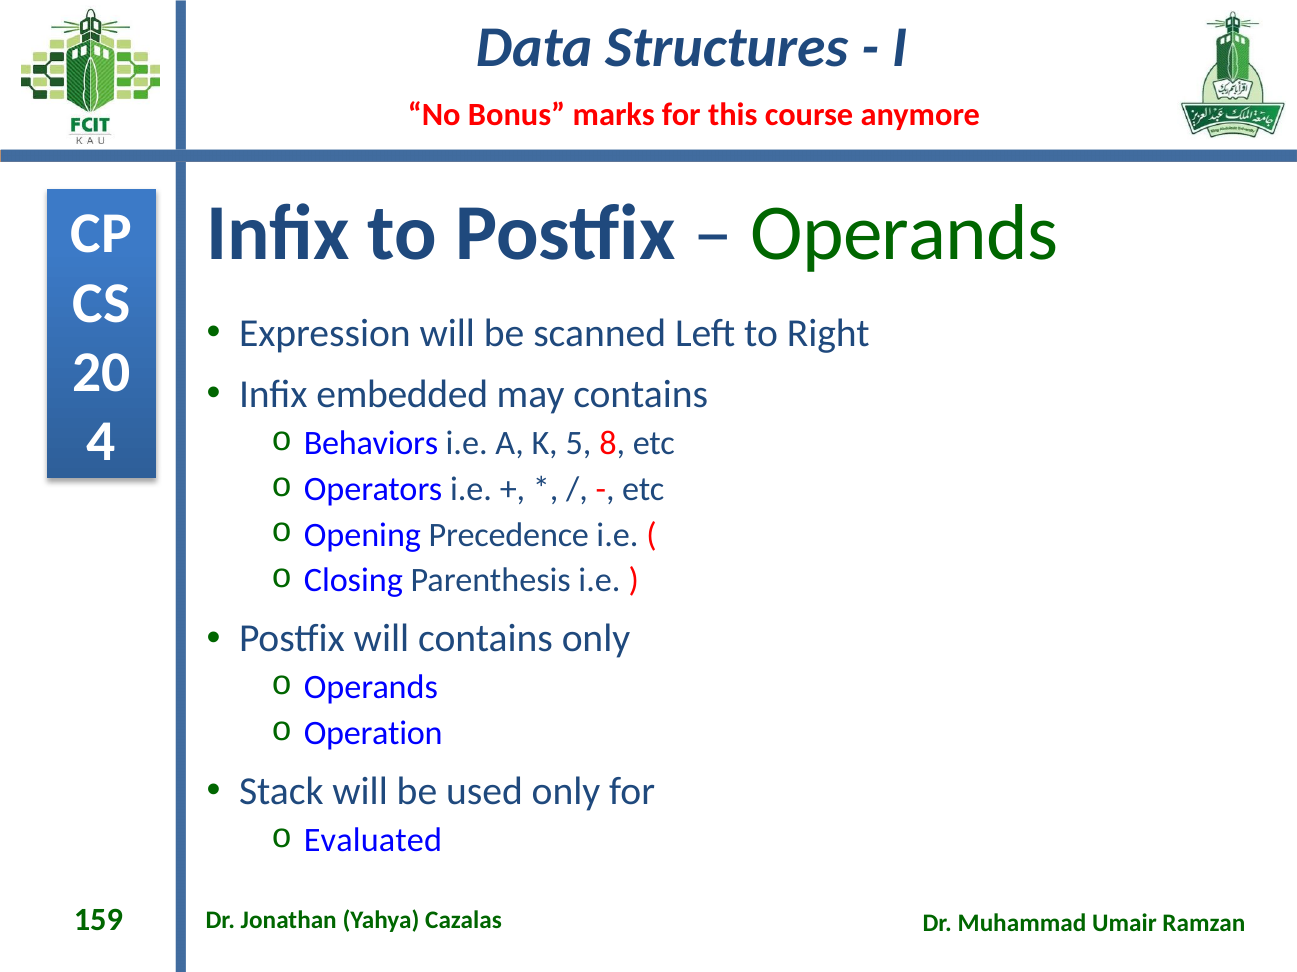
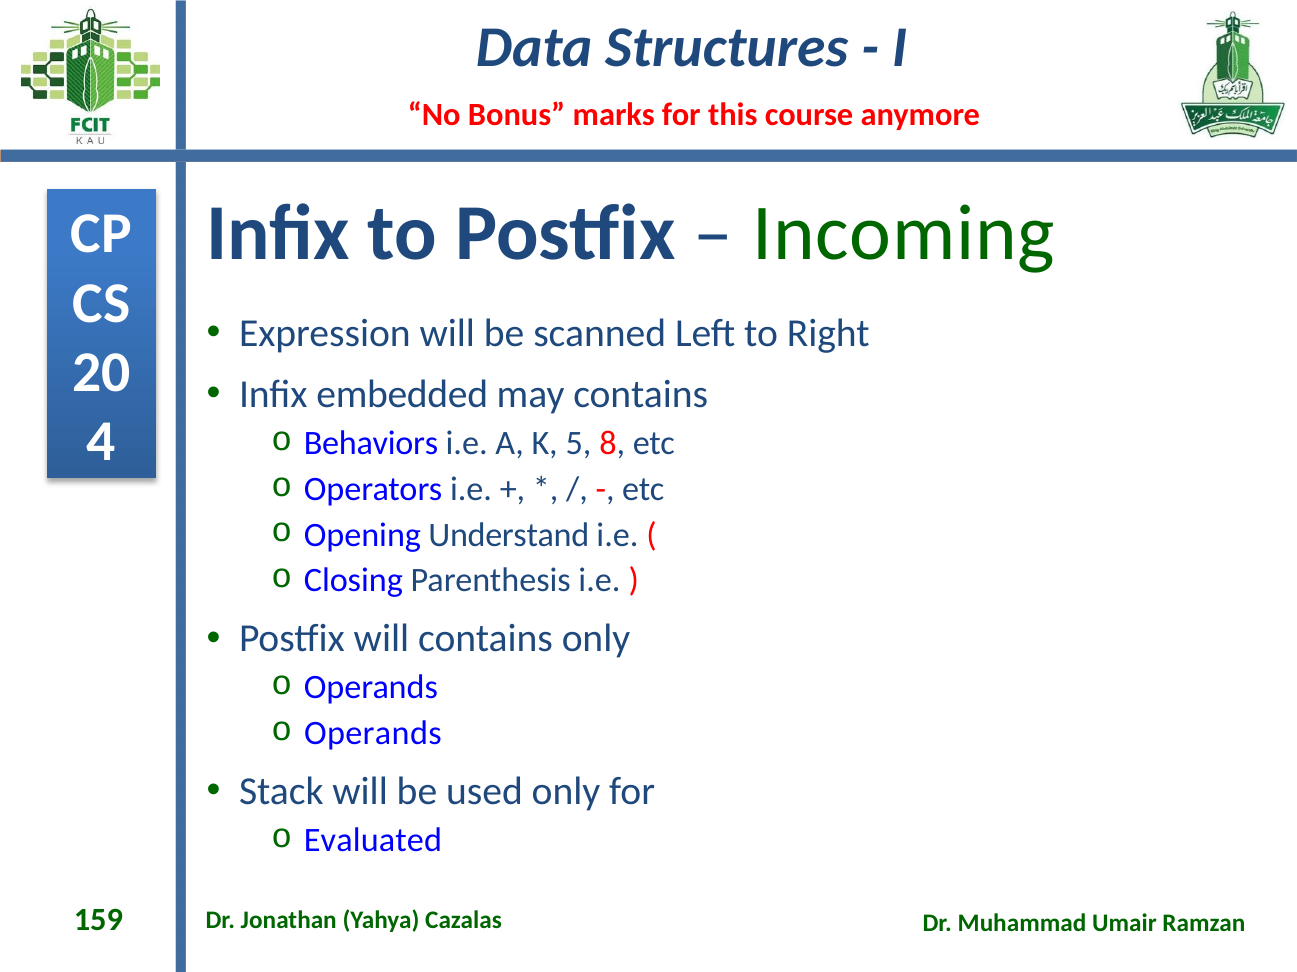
Operands: Operands -> Incoming (904, 234)
Precedence: Precedence -> Understand (509, 535)
Operation: Operation -> Operands (373, 734)
